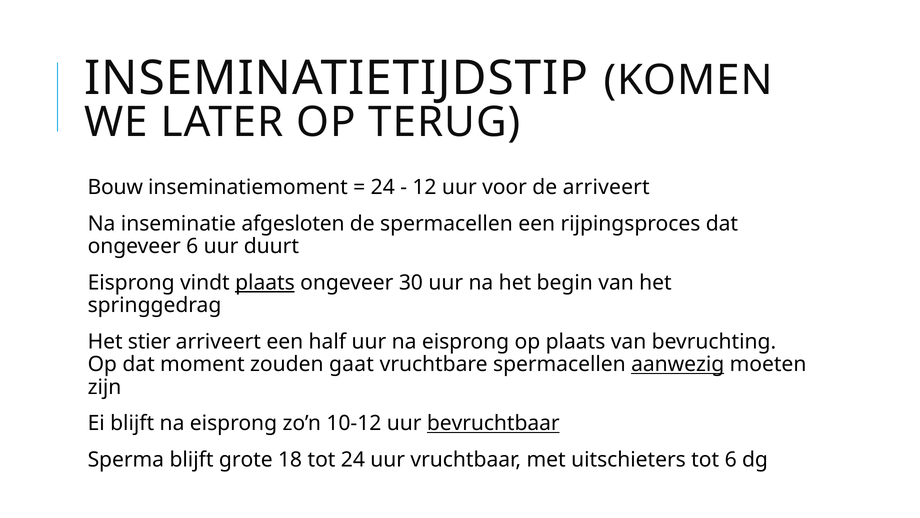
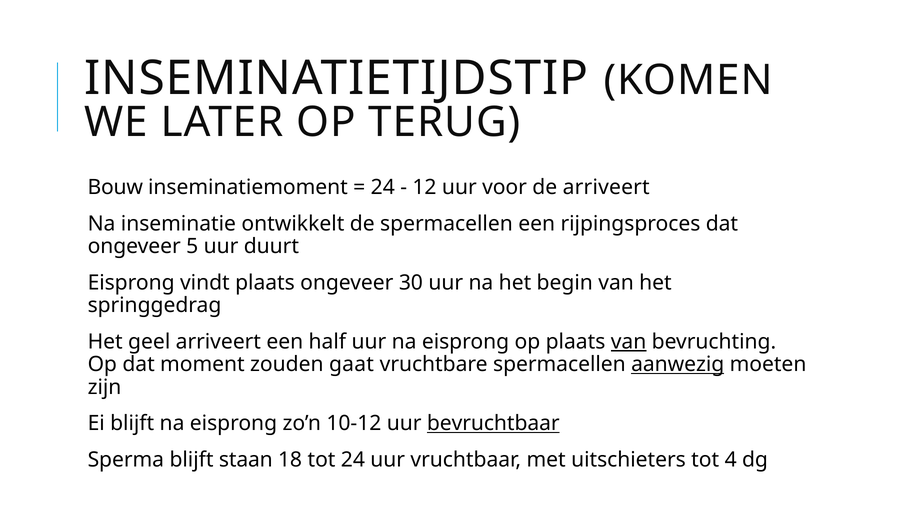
afgesloten: afgesloten -> ontwikkelt (293, 223)
ongeveer 6: 6 -> 5 (192, 246)
plaats underline: present -> none (265, 282)
stier: stier -> geel (149, 341)
van underline: none -> present (629, 341)
grote: grote -> staan (246, 459)
tot 6: 6 -> 4 (731, 459)
